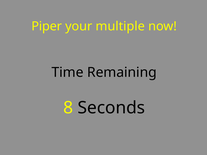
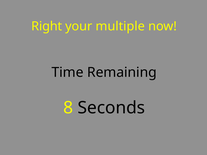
Piper: Piper -> Right (47, 26)
